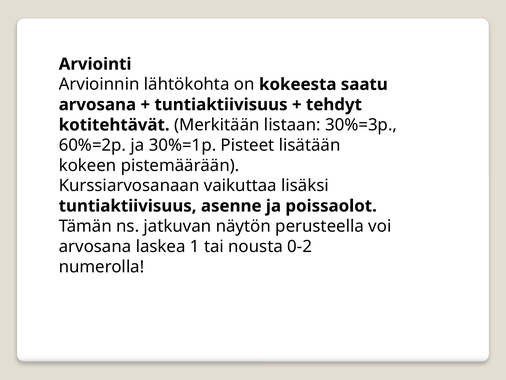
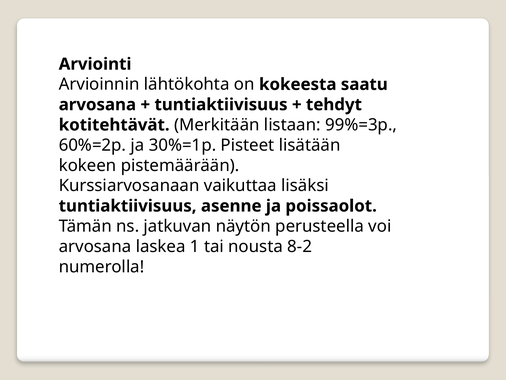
30%=3p: 30%=3p -> 99%=3p (361, 125)
0-2: 0-2 -> 8-2 (300, 246)
